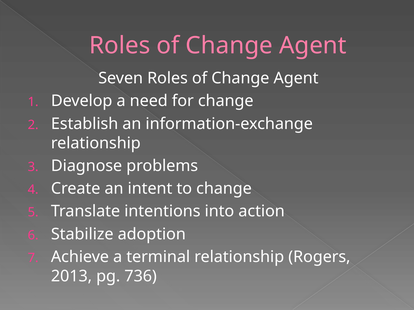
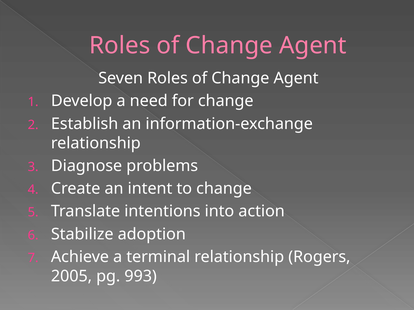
2013: 2013 -> 2005 (72, 277)
736: 736 -> 993 (141, 277)
